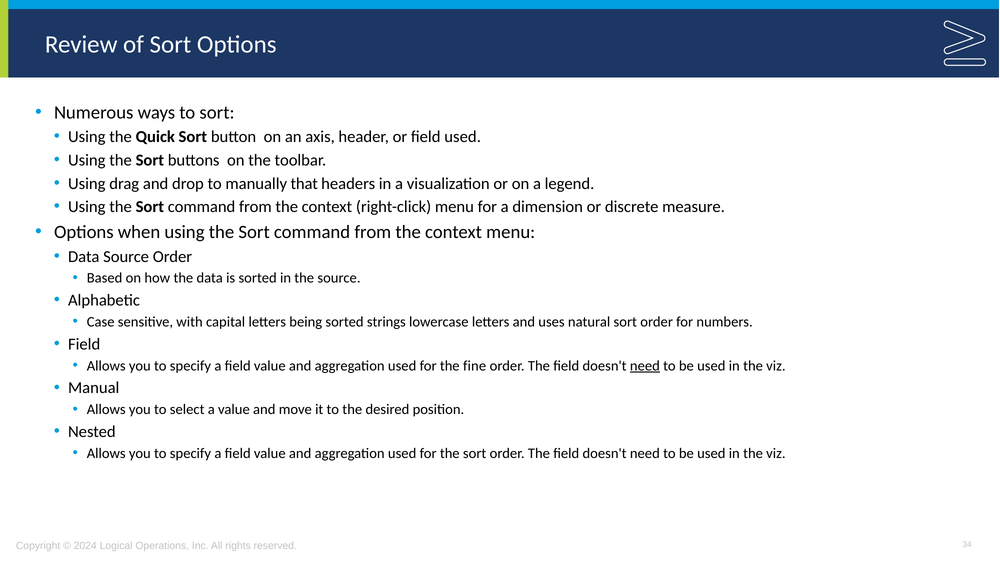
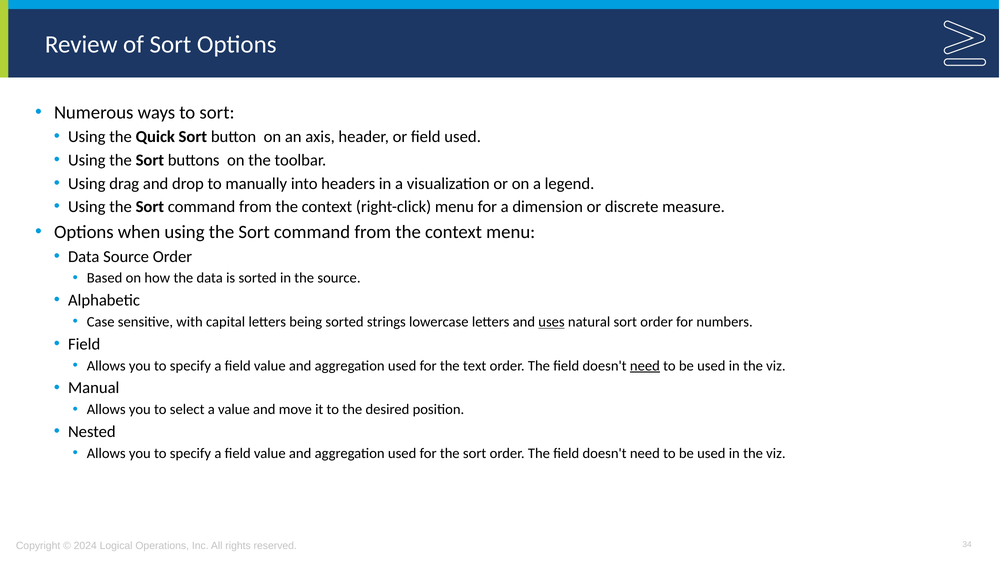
that: that -> into (304, 183)
uses underline: none -> present (552, 322)
fine: fine -> text (475, 365)
